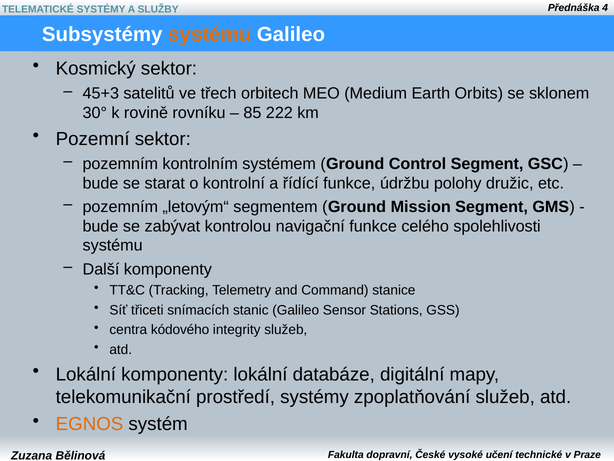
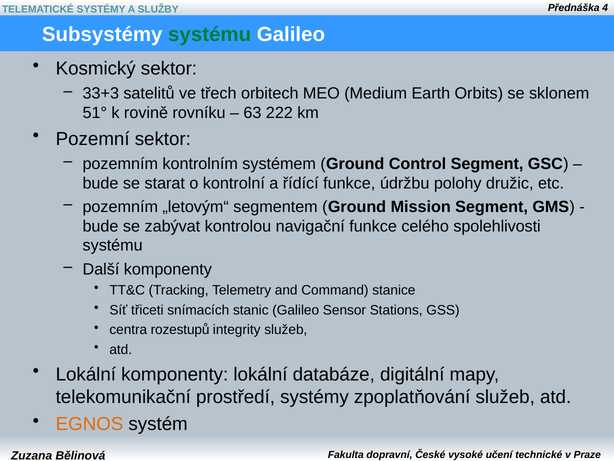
systému colour: orange -> green (210, 35)
45+3: 45+3 -> 33+3 (101, 93)
30°: 30° -> 51° (95, 113)
85: 85 -> 63 (252, 113)
kódového: kódového -> rozestupů (180, 330)
